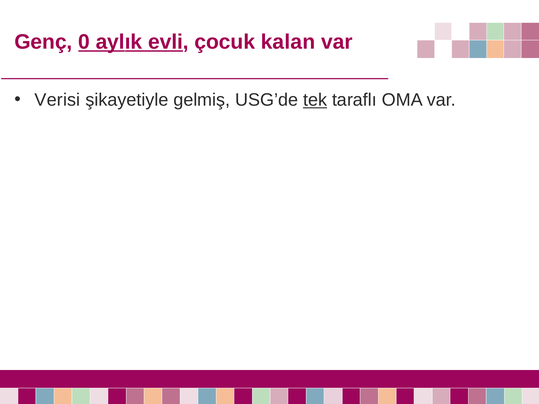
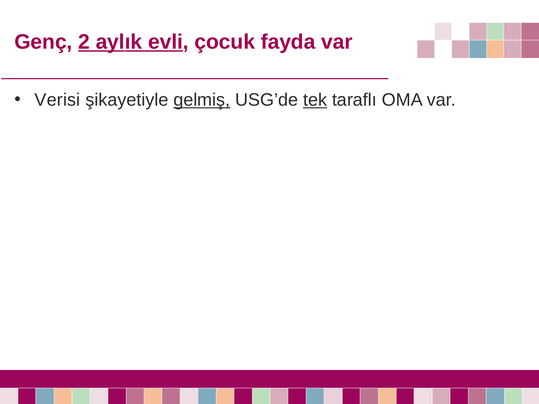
0: 0 -> 2 (84, 42)
kalan: kalan -> fayda (288, 42)
gelmiş underline: none -> present (202, 100)
